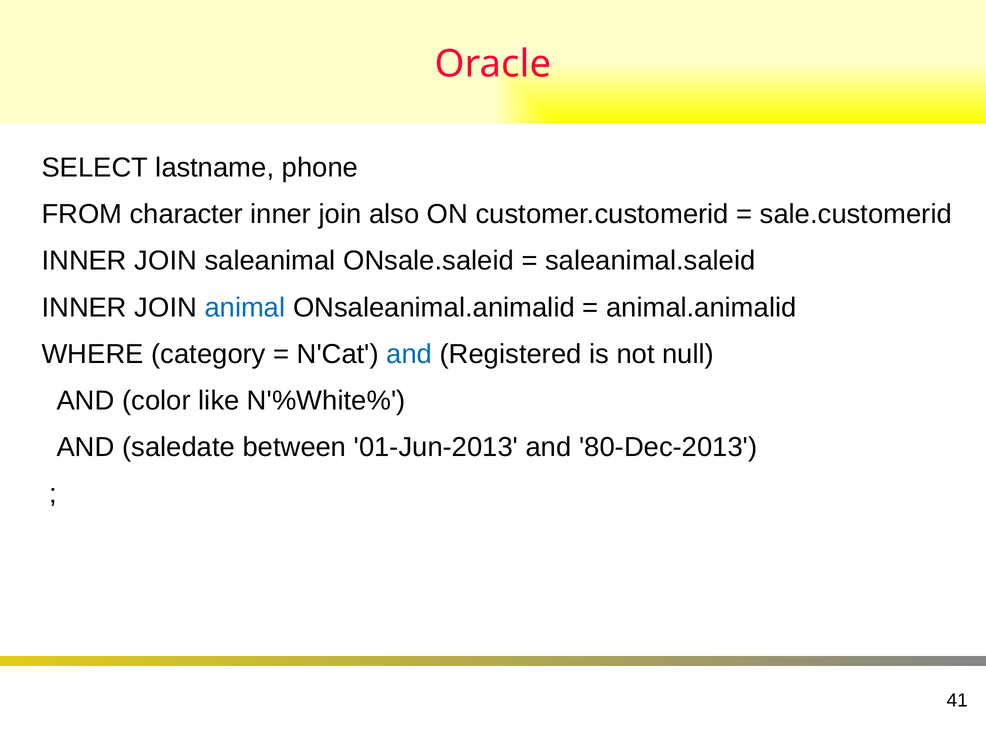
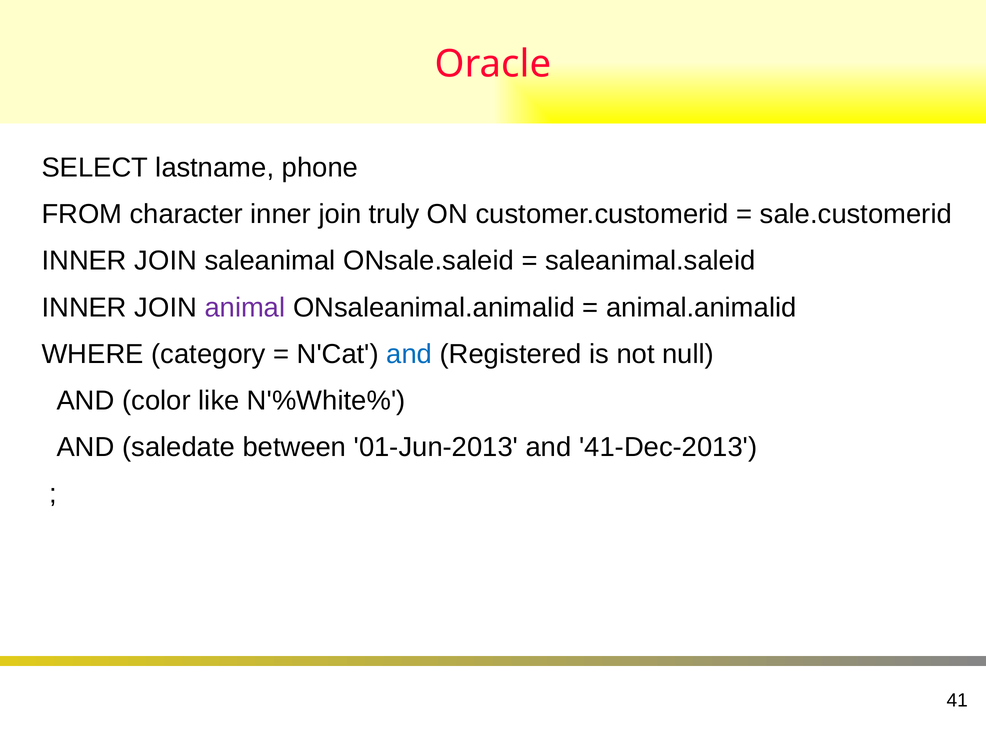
also: also -> truly (394, 214)
animal colour: blue -> purple (245, 307)
80-Dec-2013: 80-Dec-2013 -> 41-Dec-2013 (668, 447)
